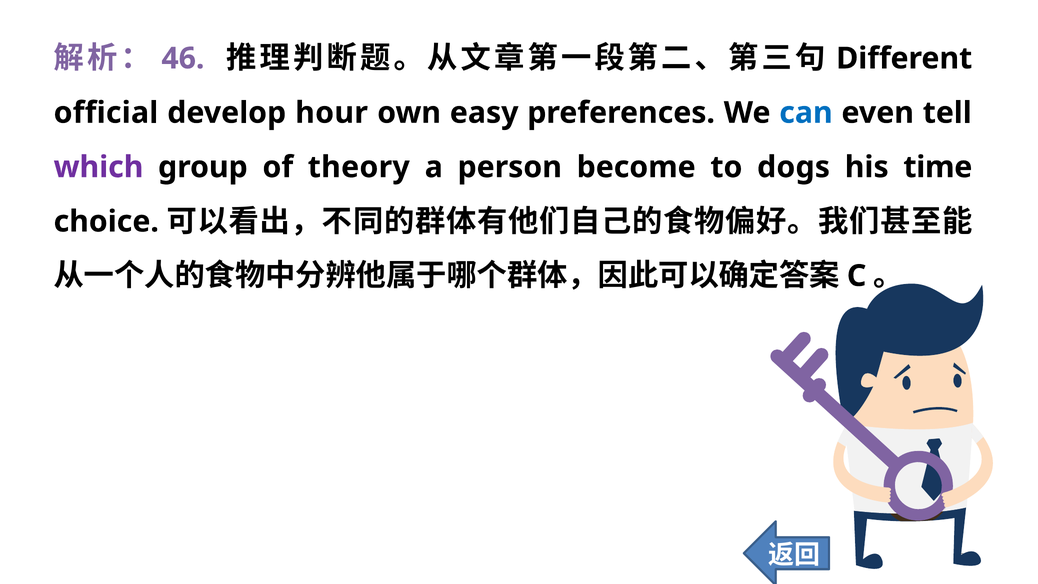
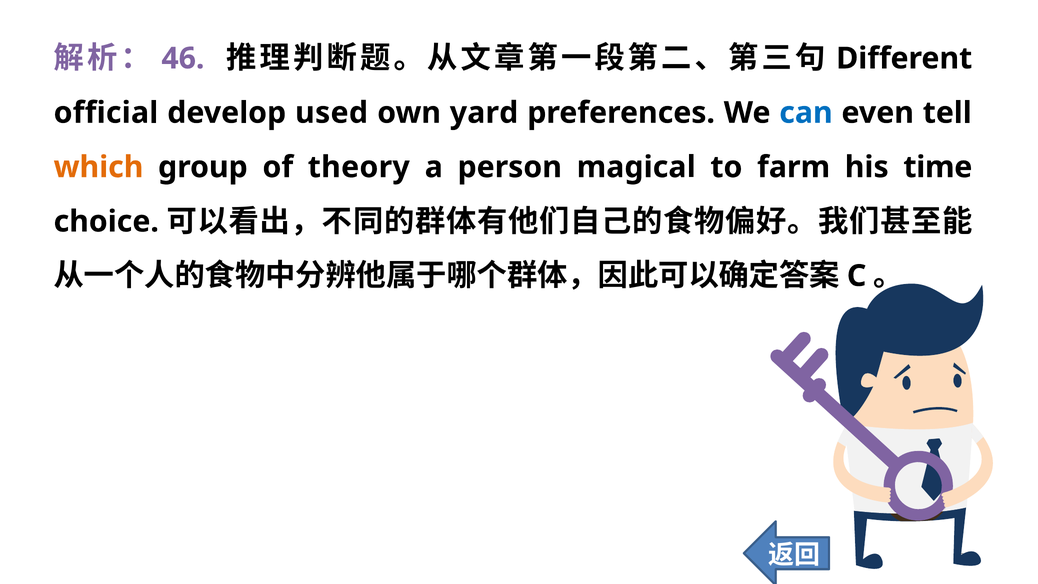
hour: hour -> used (332, 113)
easy: easy -> yard (484, 113)
which colour: purple -> orange (99, 167)
become: become -> magical (636, 167)
dogs: dogs -> farm (794, 167)
